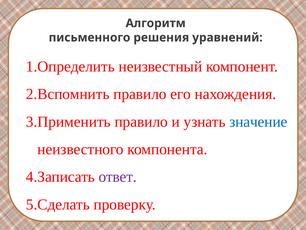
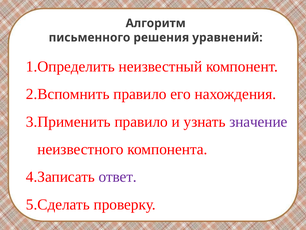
значение colour: blue -> purple (258, 121)
